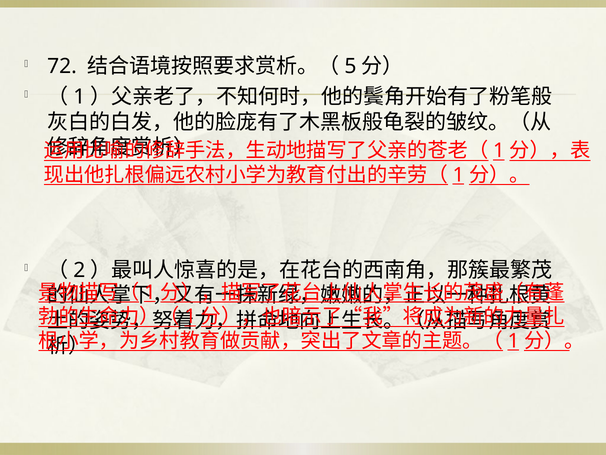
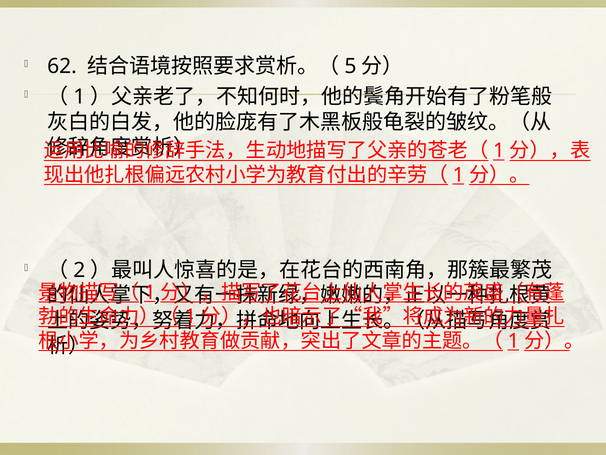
72: 72 -> 62 (62, 66)
